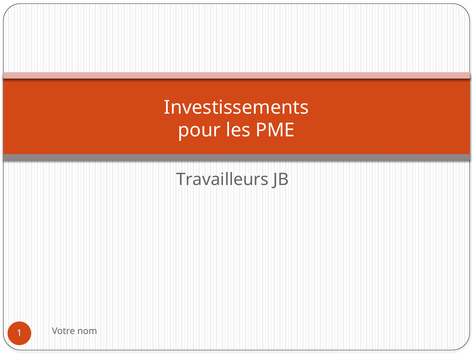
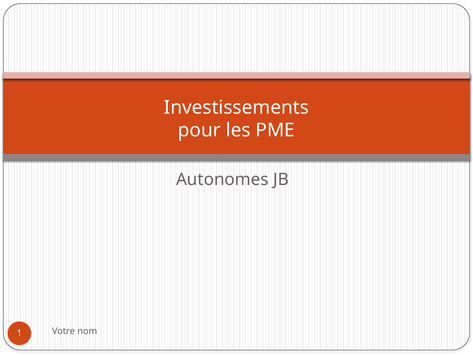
Travailleurs: Travailleurs -> Autonomes (222, 179)
